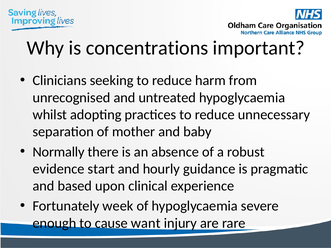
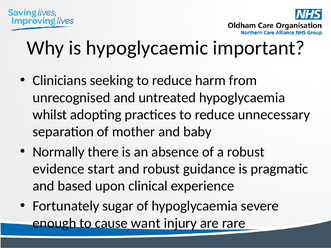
concentrations: concentrations -> hypoglycaemic (147, 48)
and hourly: hourly -> robust (161, 169)
week: week -> sugar (118, 206)
